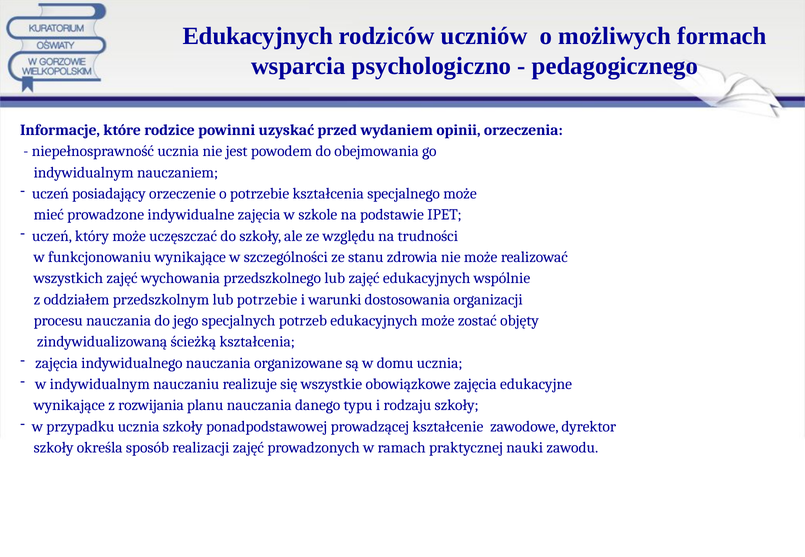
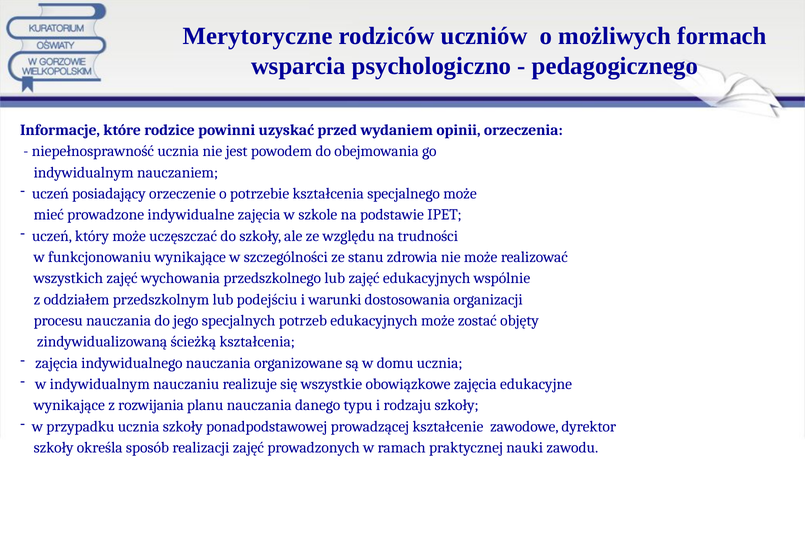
Edukacyjnych: Edukacyjnych -> Merytoryczne (258, 36)
lub potrzebie: potrzebie -> podejściu (267, 300)
